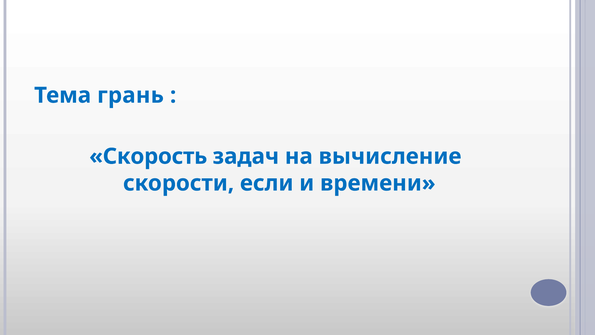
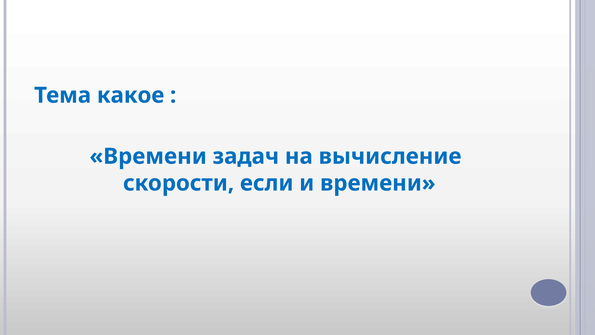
грань: грань -> какое (131, 95)
Скорость: Скорость -> Времени (148, 156)
